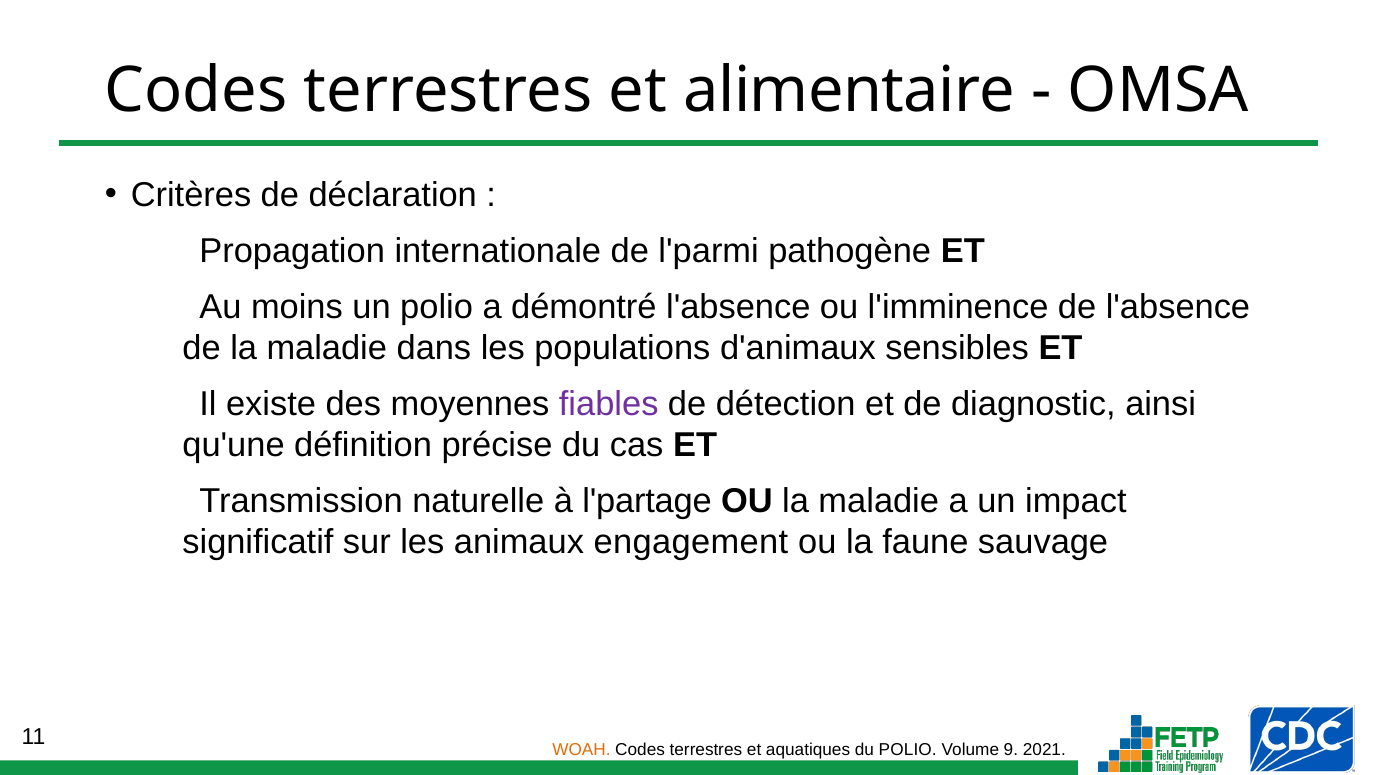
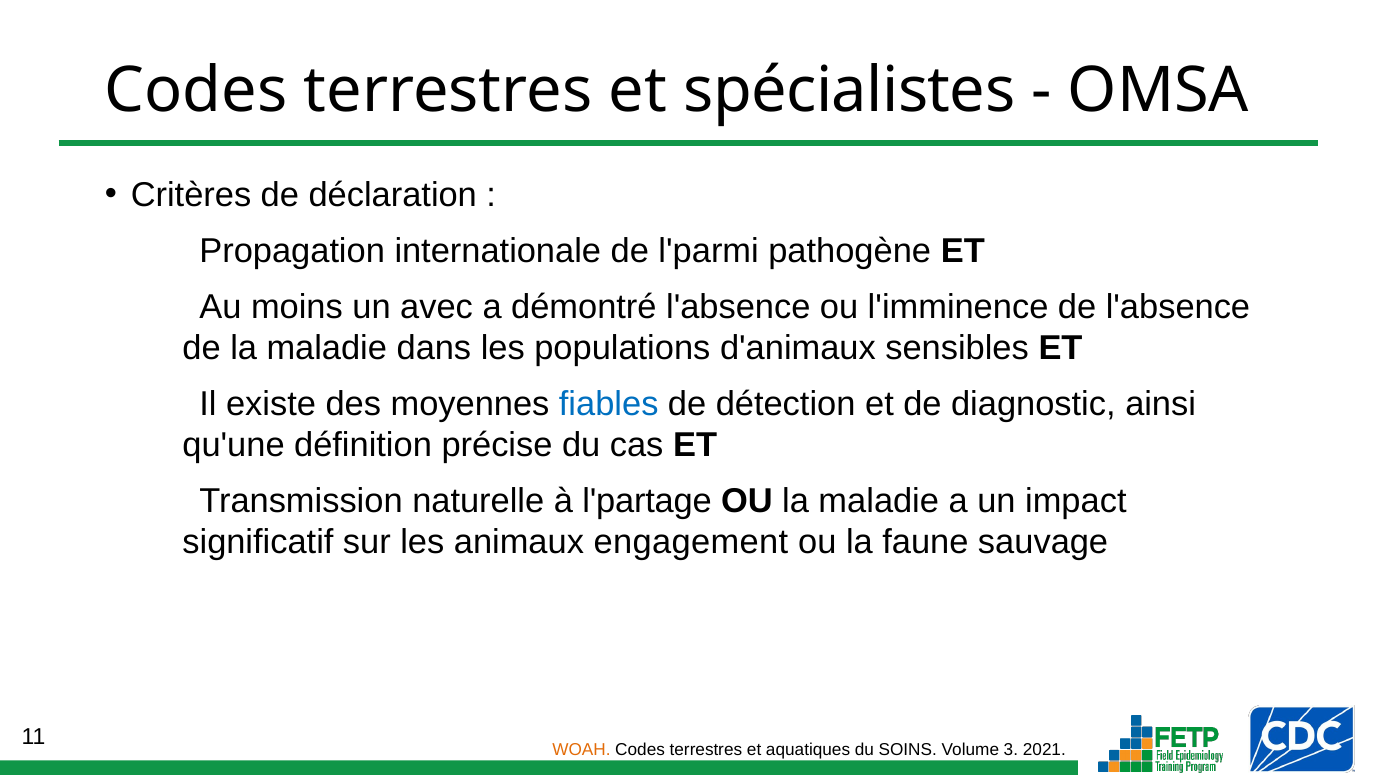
alimentaire: alimentaire -> spécialistes (849, 91)
un polio: polio -> avec (437, 307)
fiables colour: purple -> blue (609, 404)
du POLIO: POLIO -> SOINS (908, 750)
9: 9 -> 3 (1011, 750)
